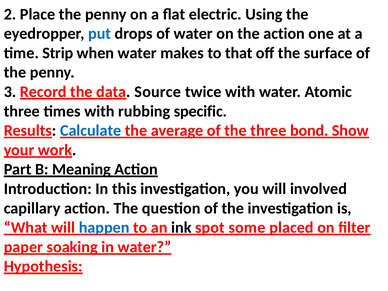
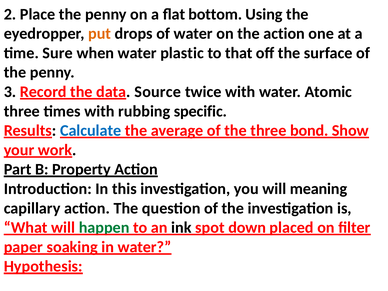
electric: electric -> bottom (215, 14)
put colour: blue -> orange (100, 34)
Strip: Strip -> Sure (58, 53)
makes: makes -> plastic (182, 53)
Meaning: Meaning -> Property (81, 169)
involved: involved -> meaning (319, 189)
happen colour: blue -> green (104, 228)
some: some -> down (247, 228)
